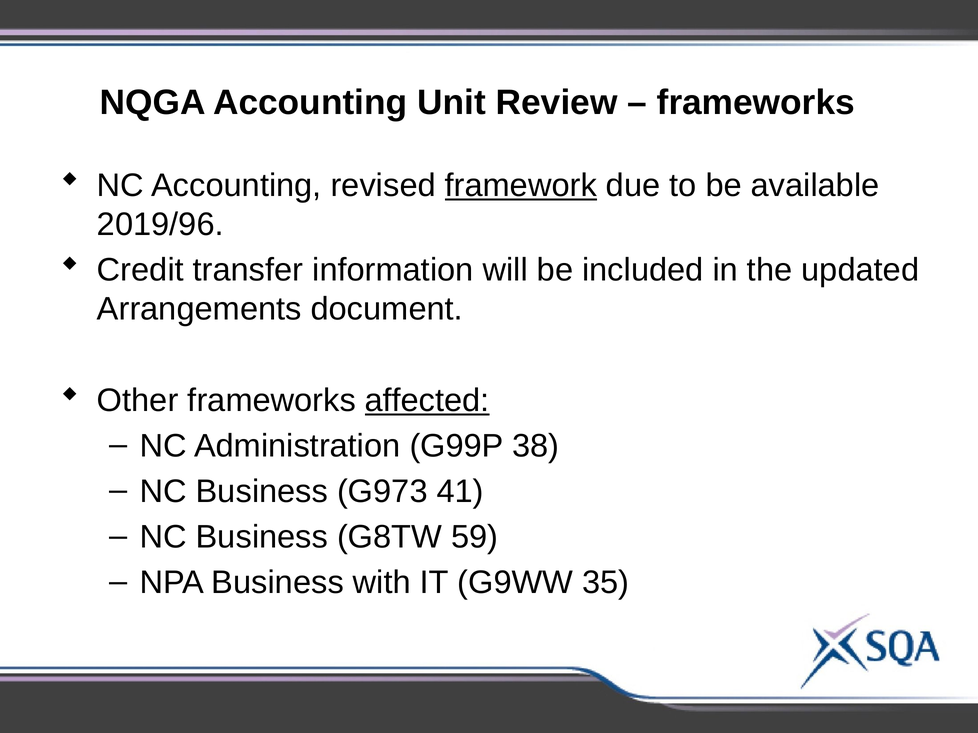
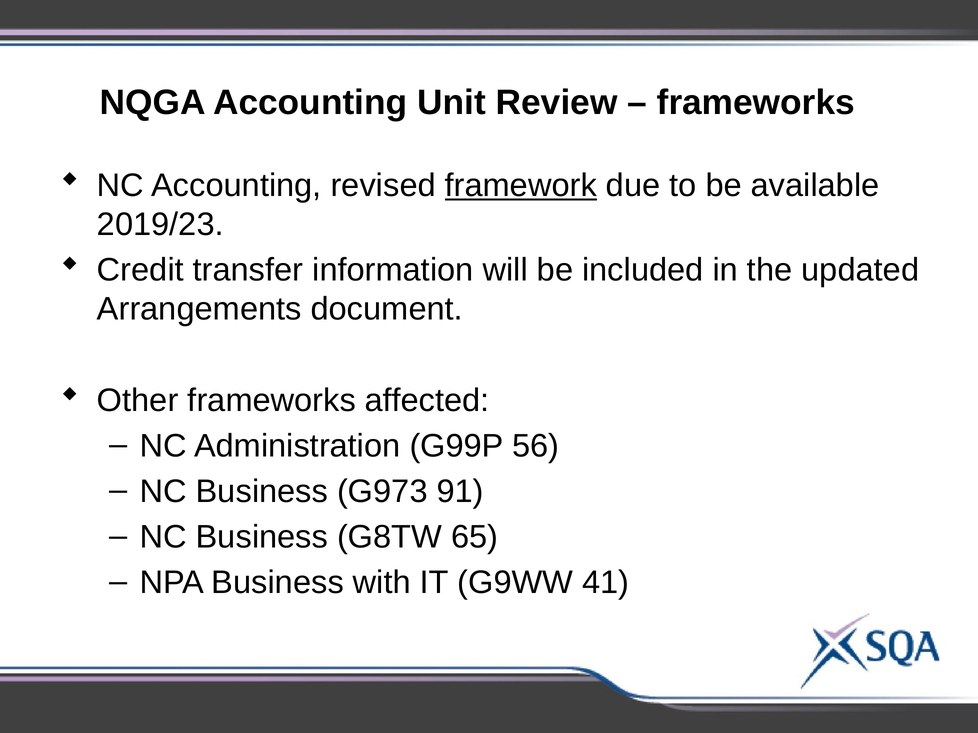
2019/96: 2019/96 -> 2019/23 (160, 225)
affected underline: present -> none (427, 401)
38: 38 -> 56 (536, 446)
41: 41 -> 91 (460, 492)
59: 59 -> 65 (475, 537)
35: 35 -> 41 (606, 583)
